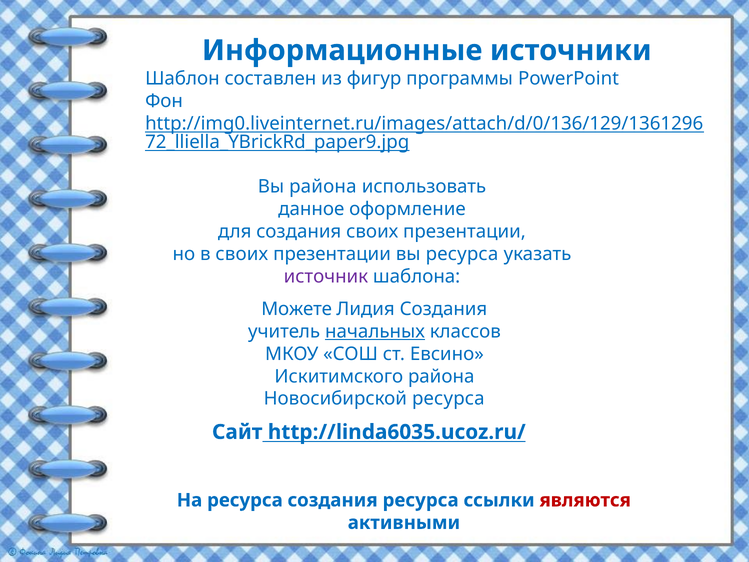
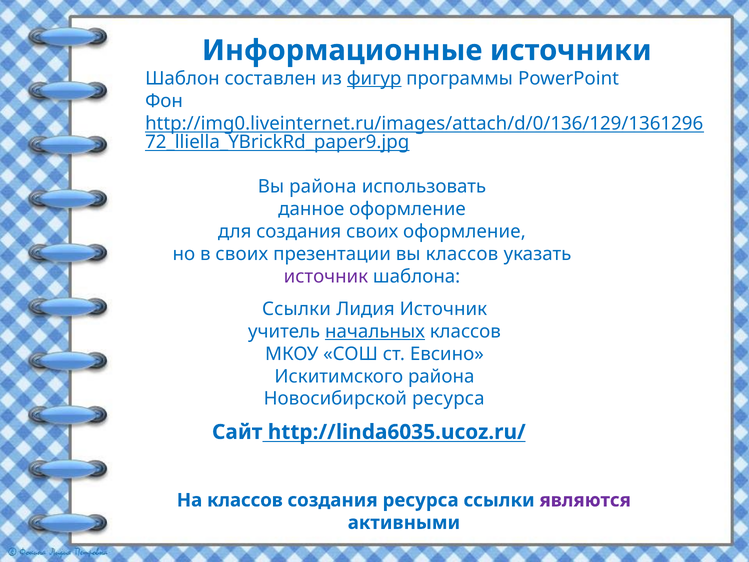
фигур underline: none -> present (374, 78)
создания своих презентации: презентации -> оформление (464, 231)
вы ресурса: ресурса -> классов (462, 254)
Можете: Можете -> Ссылки (296, 309)
Лидия Создания: Создания -> Источник (443, 309)
На ресурса: ресурса -> классов (245, 500)
являются colour: red -> purple (585, 500)
